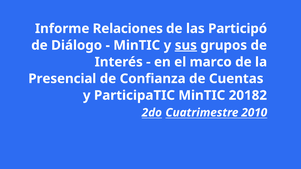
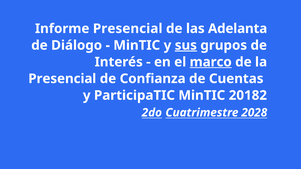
Informe Relaciones: Relaciones -> Presencial (128, 29)
Participó: Participó -> Adelanta (238, 29)
marco underline: none -> present (211, 62)
2010: 2010 -> 2028 (254, 113)
